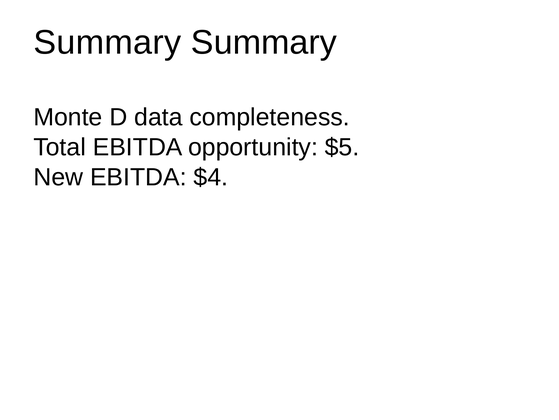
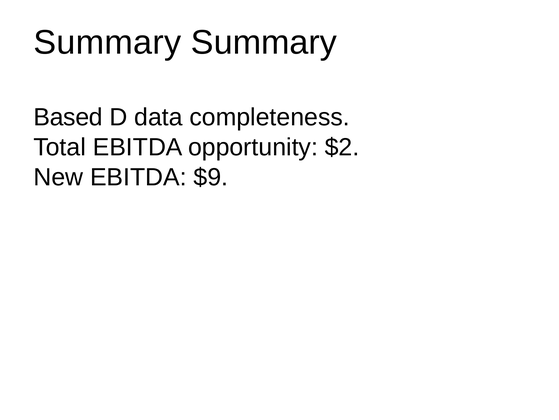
Monte: Monte -> Based (68, 117)
$5: $5 -> $2 (342, 147)
$4: $4 -> $9 (211, 177)
